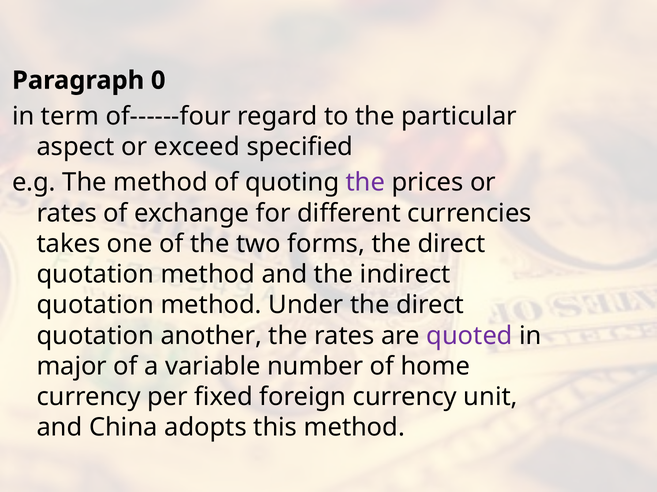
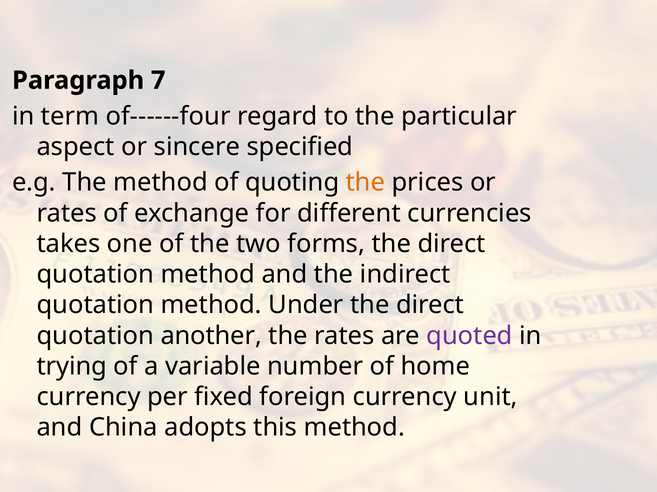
0: 0 -> 7 (158, 81)
exceed: exceed -> sincere (197, 147)
the colour: purple -> orange (365, 183)
major: major -> trying (72, 367)
